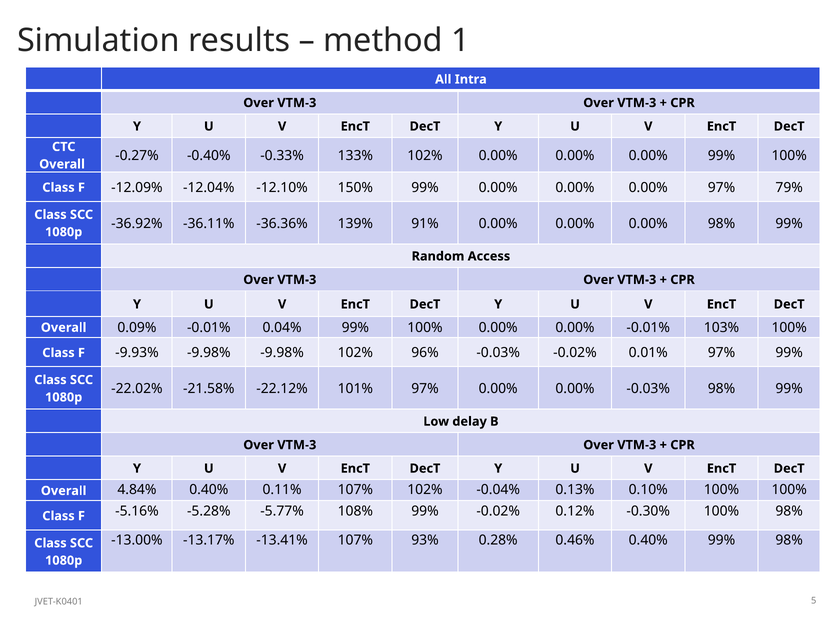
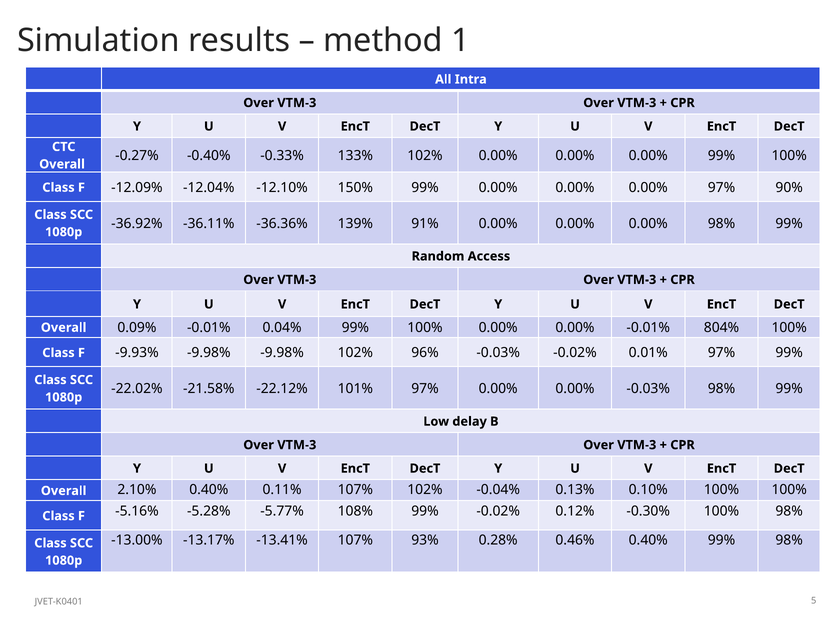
79%: 79% -> 90% (789, 187)
103%: 103% -> 804% (722, 327)
4.84%: 4.84% -> 2.10% (137, 489)
